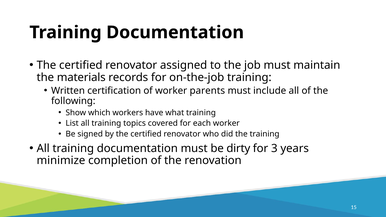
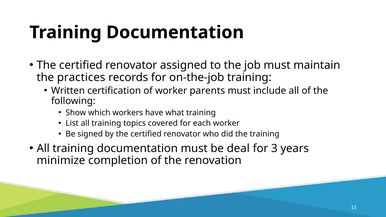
materials: materials -> practices (81, 77)
dirty: dirty -> deal (238, 148)
